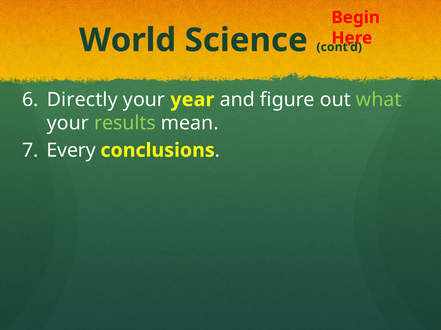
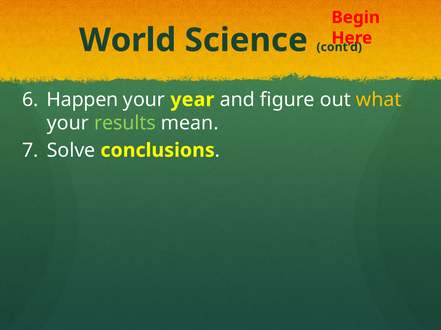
Directly: Directly -> Happen (82, 100)
what colour: light green -> yellow (379, 100)
Every: Every -> Solve (71, 151)
